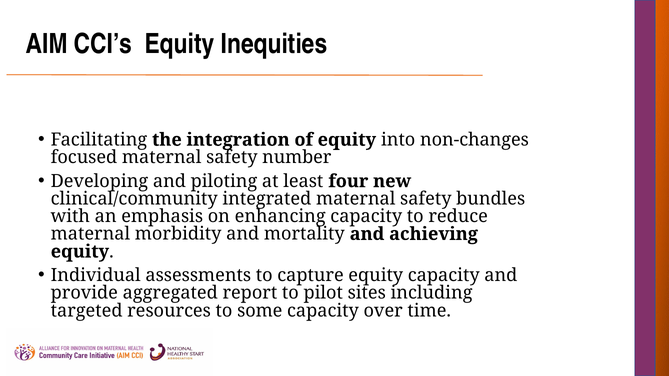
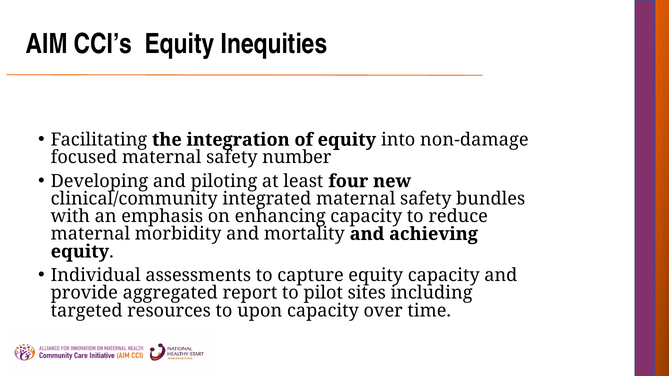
non-changes: non-changes -> non-damage (474, 140)
some: some -> upon (260, 311)
